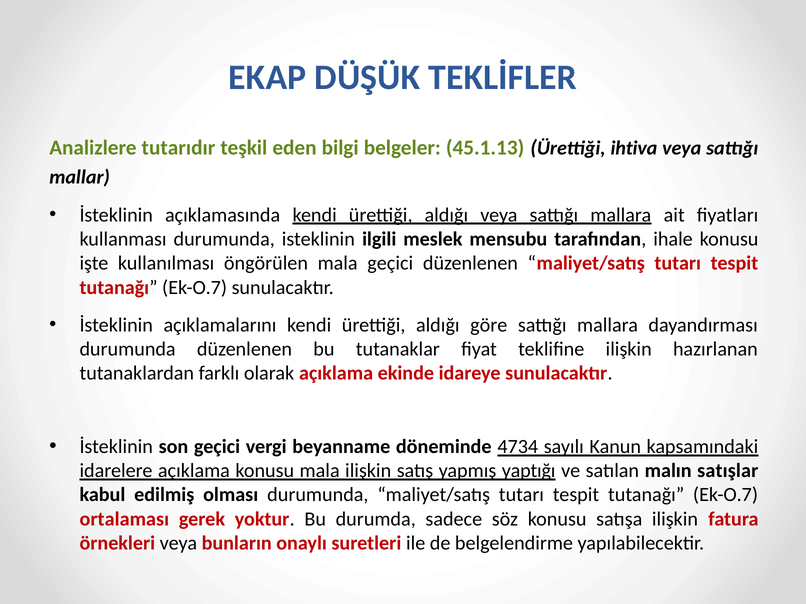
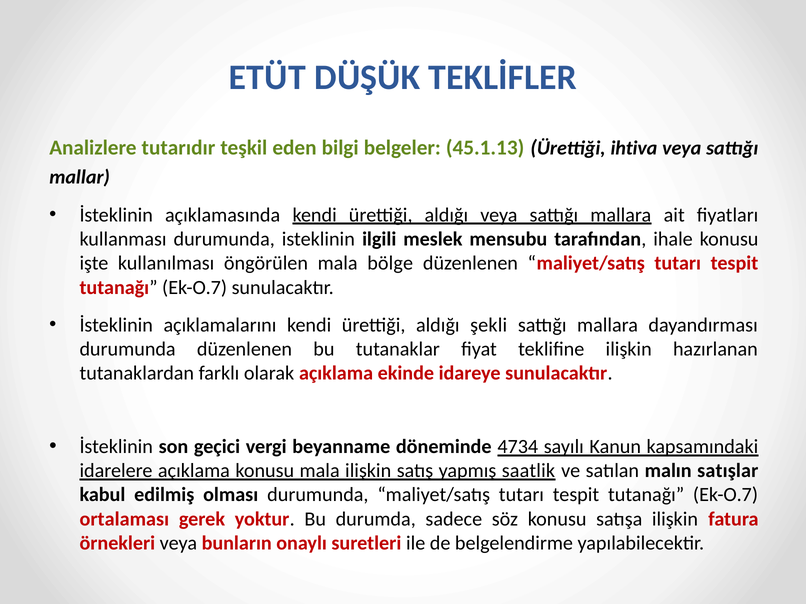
EKAP: EKAP -> ETÜT (267, 78)
mala geçici: geçici -> bölge (390, 263)
göre: göre -> şekli (489, 325)
yaptığı: yaptığı -> saatlik (528, 471)
